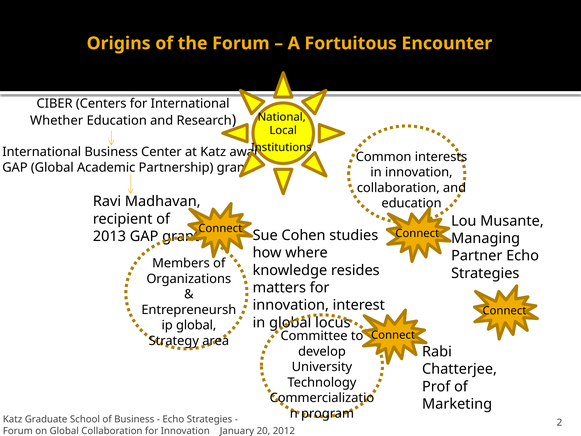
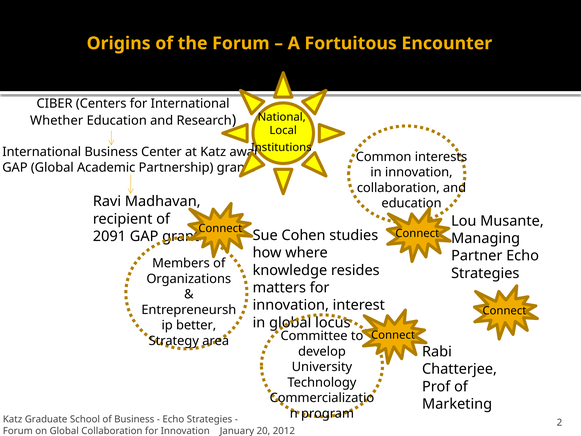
2013: 2013 -> 2091 (109, 236)
global: global -> better (196, 325)
